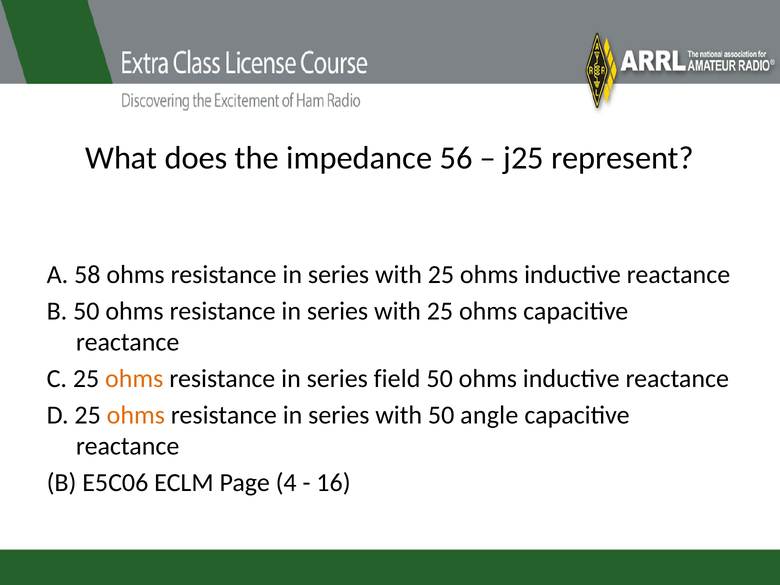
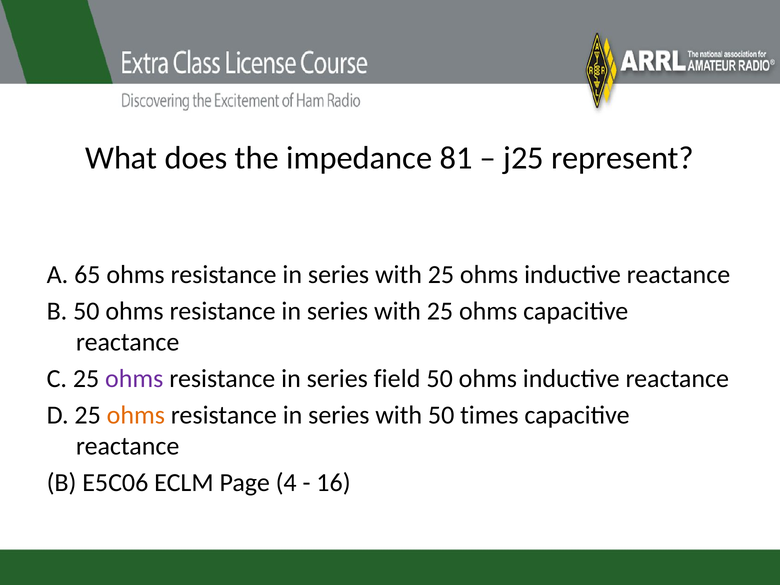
56: 56 -> 81 (456, 158)
58: 58 -> 65 (87, 275)
ohms colour: orange -> purple (134, 379)
angle: angle -> times (489, 415)
